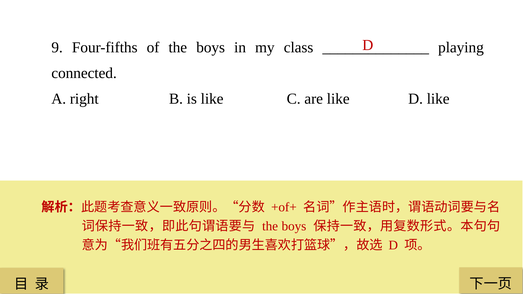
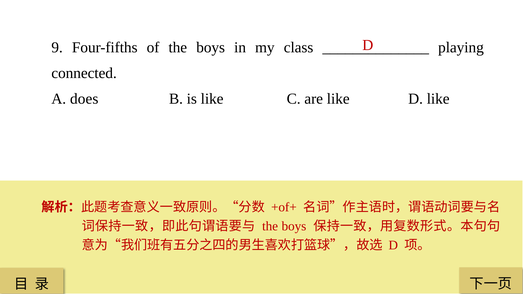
right: right -> does (84, 99)
